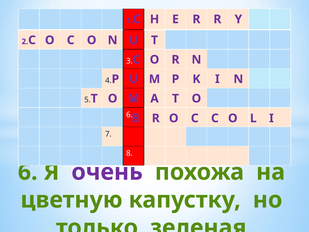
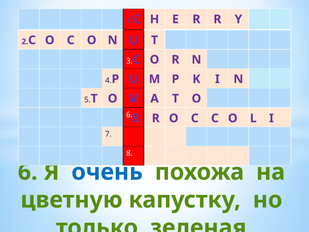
очень colour: purple -> blue (107, 172)
